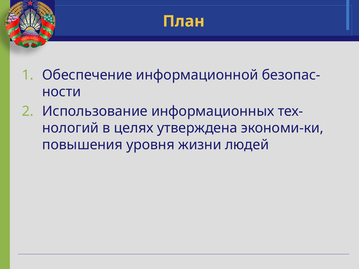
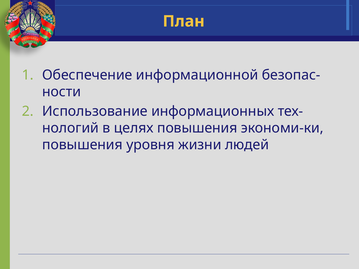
целях утверждена: утверждена -> повышения (197, 128)
